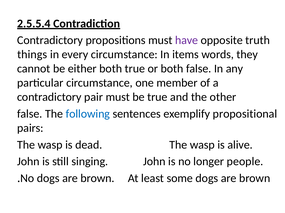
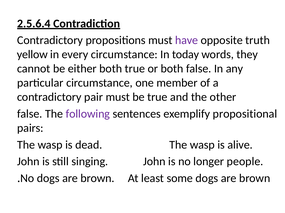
2.5.5.4: 2.5.5.4 -> 2.5.6.4 (34, 24)
things: things -> yellow (32, 55)
items: items -> today (186, 55)
following colour: blue -> purple (88, 114)
